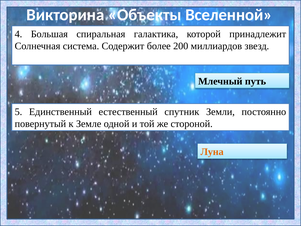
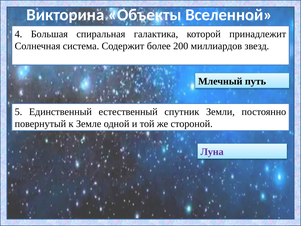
Луна colour: orange -> purple (212, 152)
